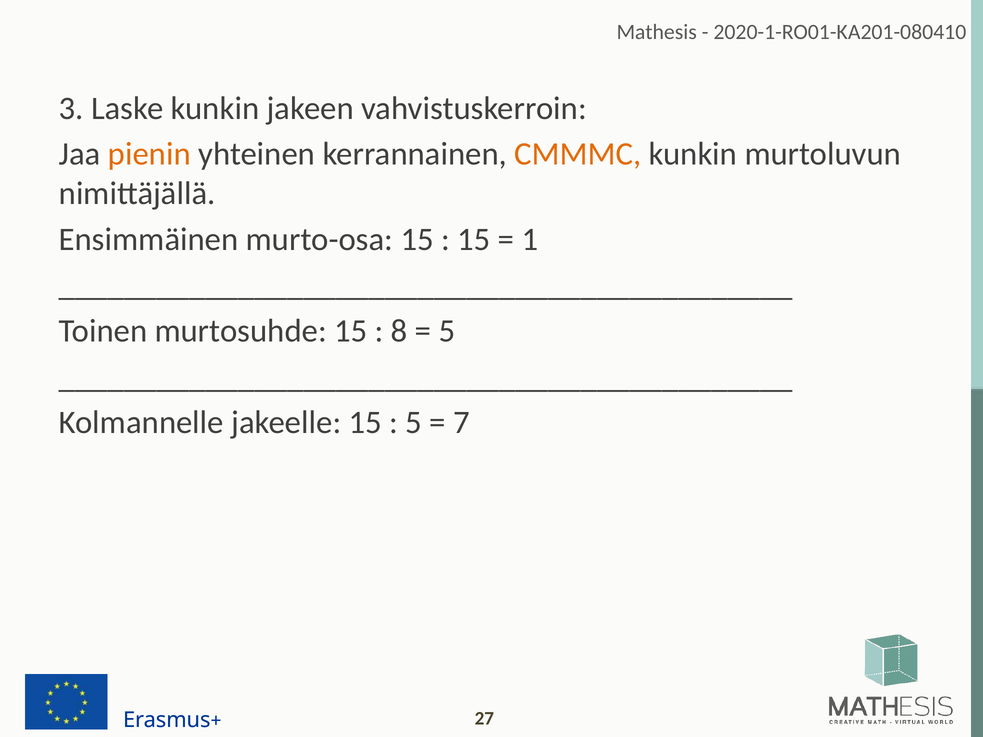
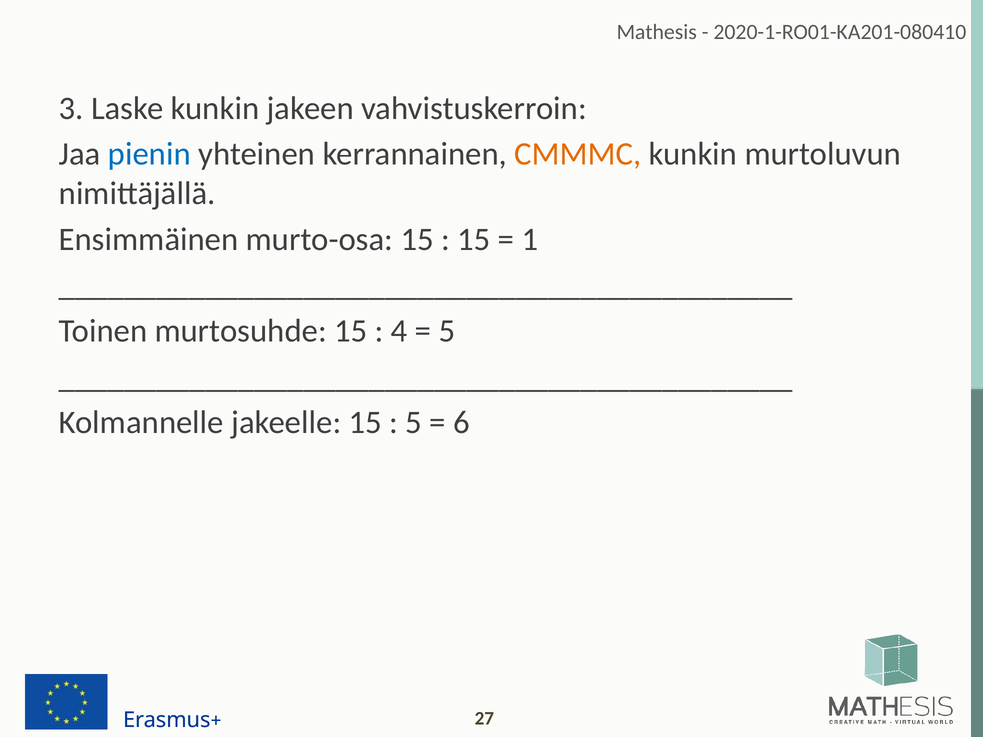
pienin colour: orange -> blue (149, 154)
8: 8 -> 4 (399, 331)
7: 7 -> 6 (461, 423)
